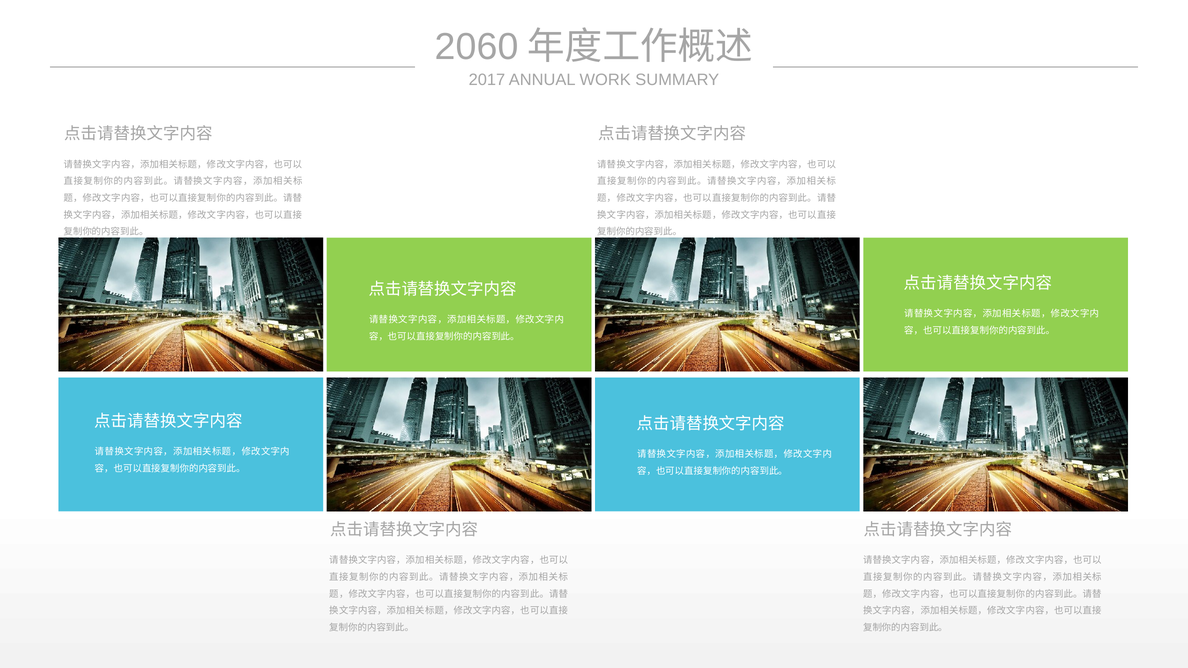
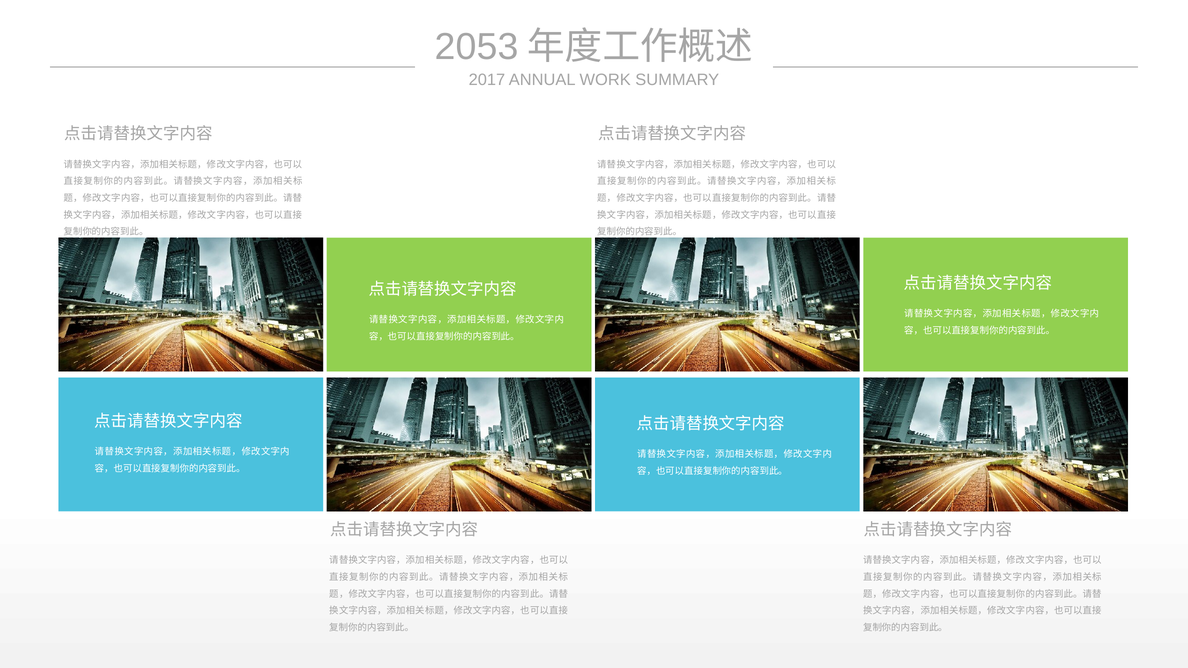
2060: 2060 -> 2053 (477, 47)
